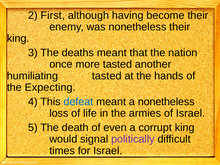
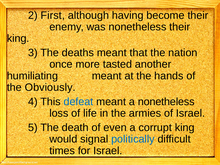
humiliating tasted: tasted -> meant (107, 76)
Expecting: Expecting -> Obviously (50, 87)
politically colour: purple -> blue (133, 139)
